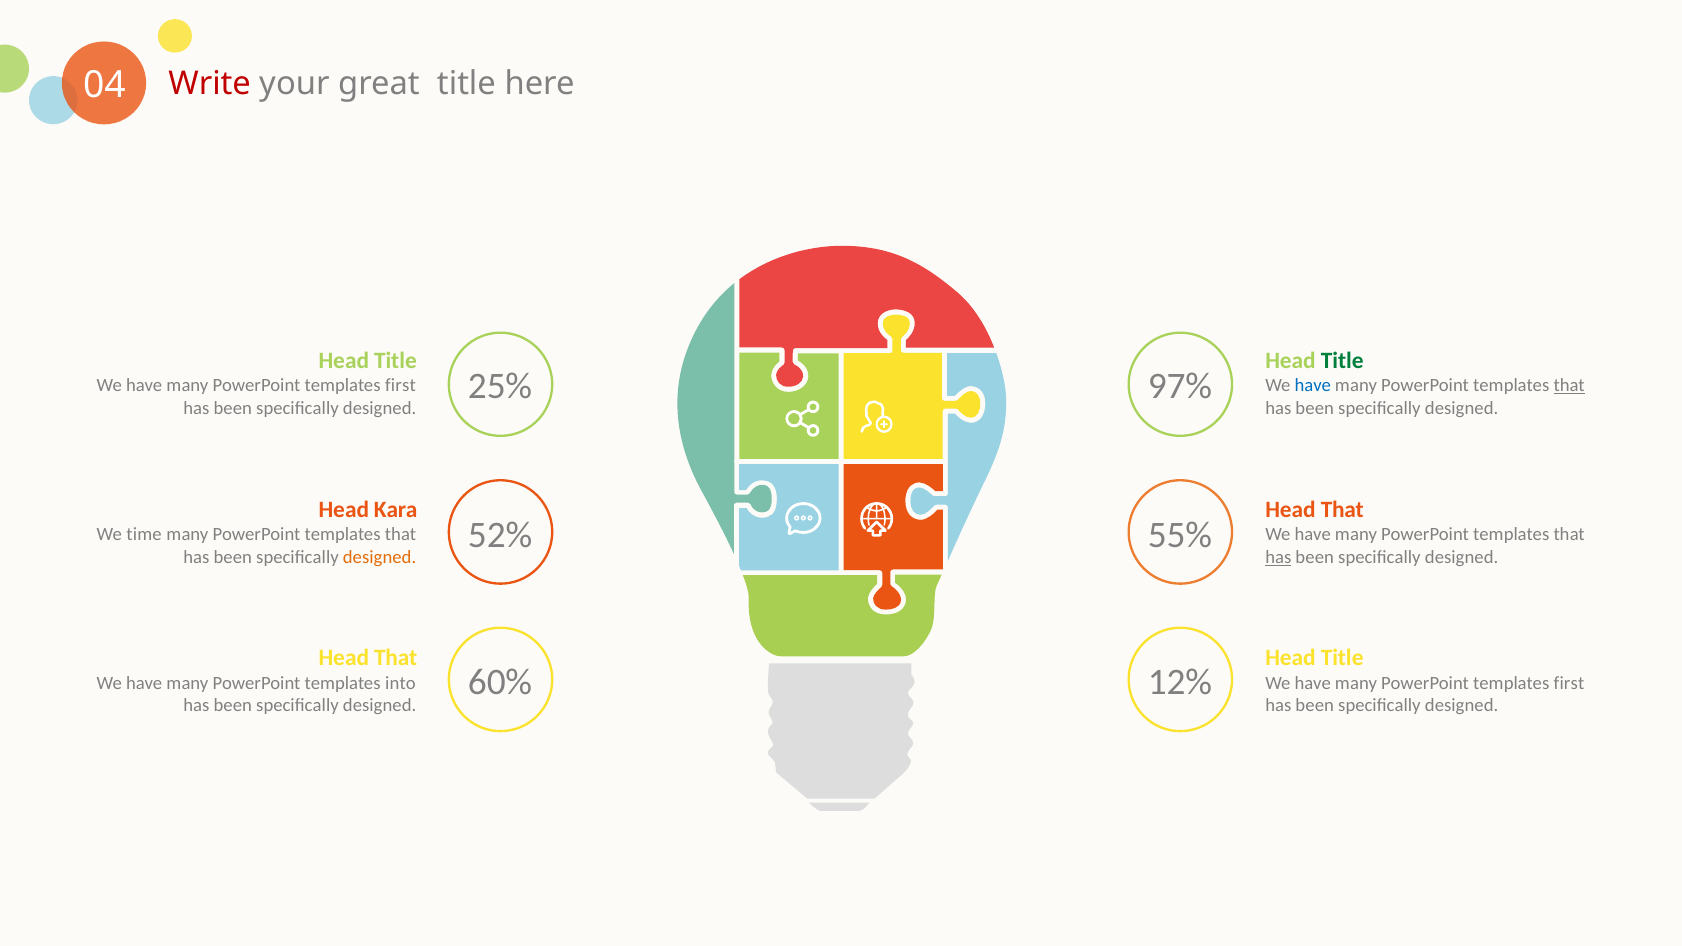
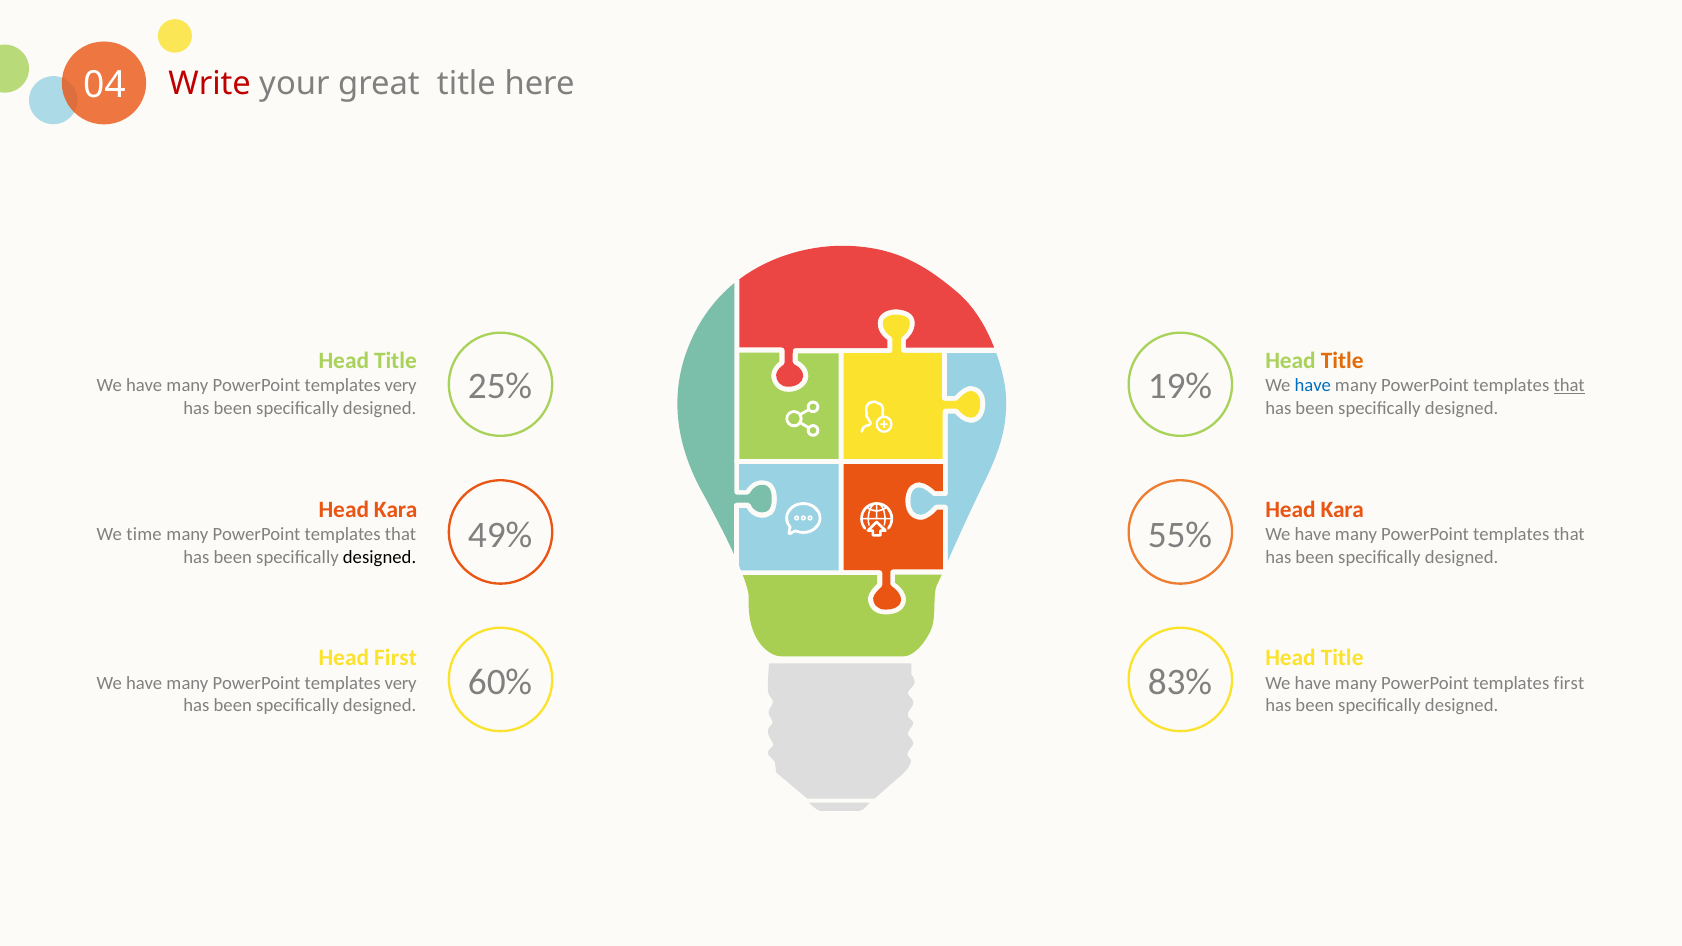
Title colour: green -> orange (1342, 361)
97%: 97% -> 19% (1180, 386)
first: first -> very (401, 385)
That: That -> Kara (1342, 510)
52%: 52% -> 49% (500, 535)
designed colour: orange -> black (380, 557)
has underline: present -> none (1278, 557)
That: That -> First (395, 658)
12%: 12% -> 83% (1180, 682)
into: into -> very (401, 683)
